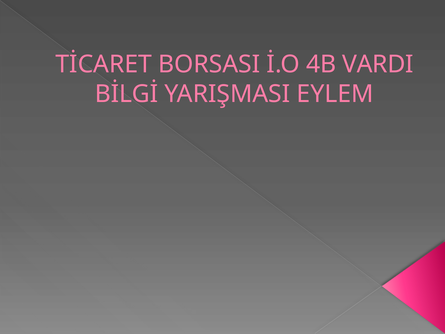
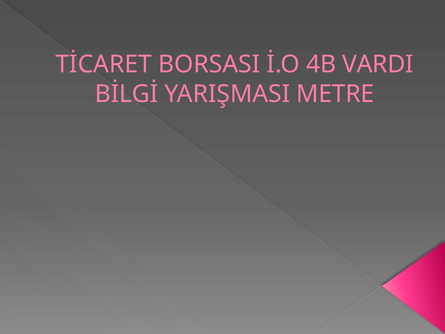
EYLEM: EYLEM -> METRE (335, 94)
